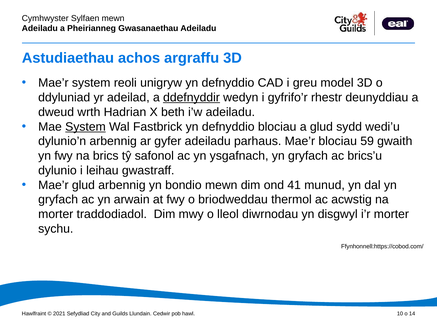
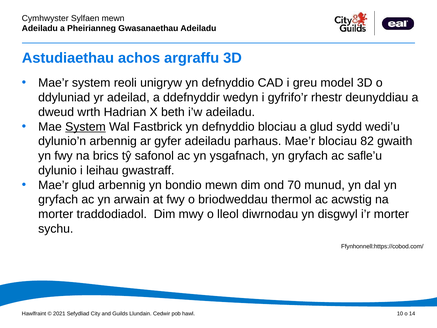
ddefnyddir underline: present -> none (191, 97)
59: 59 -> 82 (367, 141)
brics’u: brics’u -> safle’u (365, 156)
41: 41 -> 70 (294, 185)
